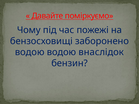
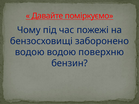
внаслідок: внаслідок -> поверхню (101, 52)
